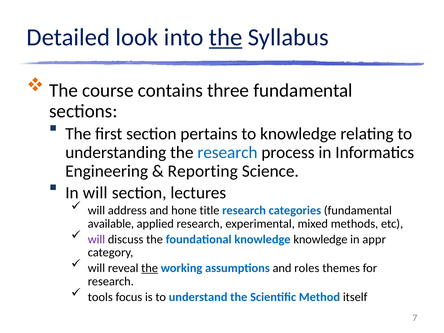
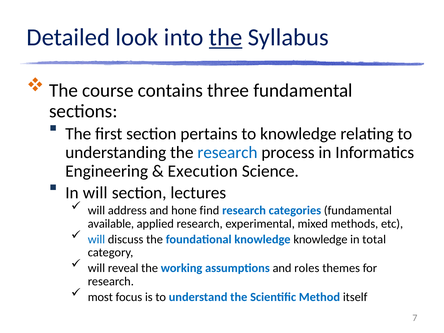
Reporting: Reporting -> Execution (203, 171)
title: title -> find (209, 210)
will colour: purple -> blue (96, 239)
appr: appr -> total (374, 239)
the underline: present -> none (150, 268)
tools: tools -> most (100, 297)
